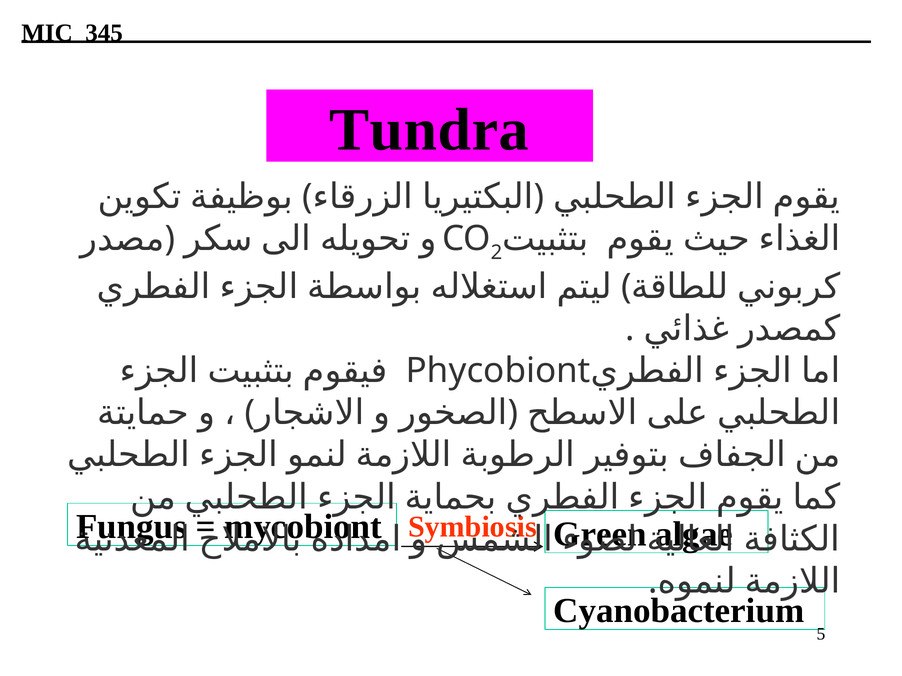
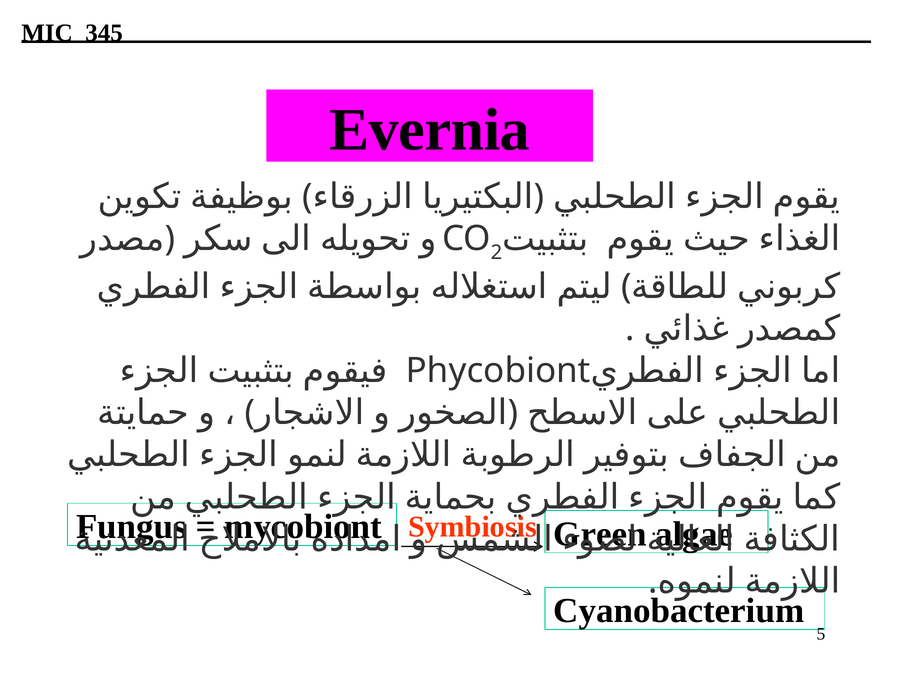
Tundra: Tundra -> Evernia (430, 130)
